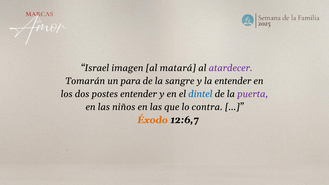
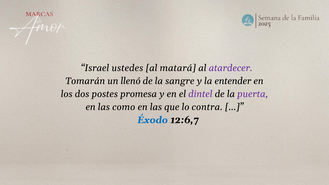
imagen: imagen -> ustedes (127, 68)
para: para -> llenó (131, 81)
postes entender: entender -> promesa (139, 94)
dintel colour: blue -> purple (200, 94)
niños: niños -> como (124, 107)
Éxodo colour: orange -> blue (153, 120)
